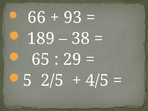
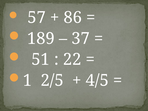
66: 66 -> 57 (37, 18)
93: 93 -> 86 (73, 18)
38: 38 -> 37 (81, 38)
65: 65 -> 51 (41, 59)
29: 29 -> 22 (72, 59)
5: 5 -> 1 (27, 80)
